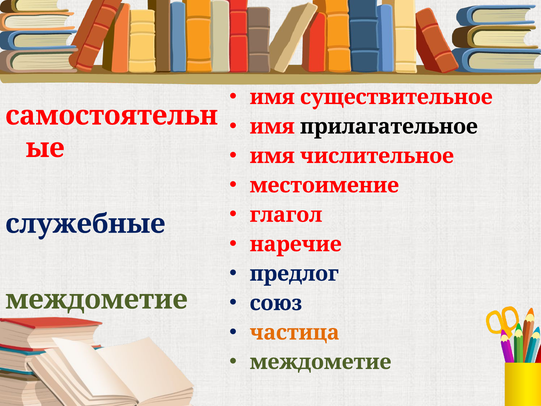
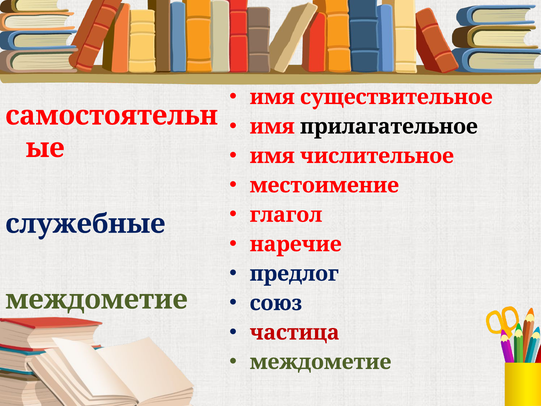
частица colour: orange -> red (295, 332)
